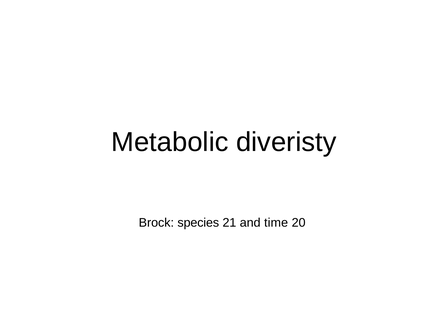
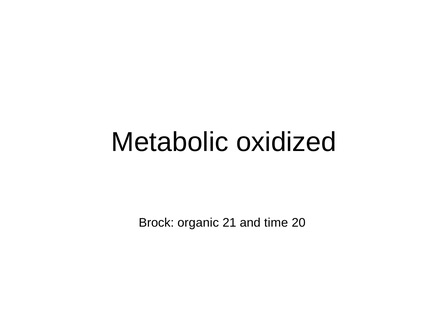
diveristy: diveristy -> oxidized (286, 142)
species: species -> organic (198, 223)
